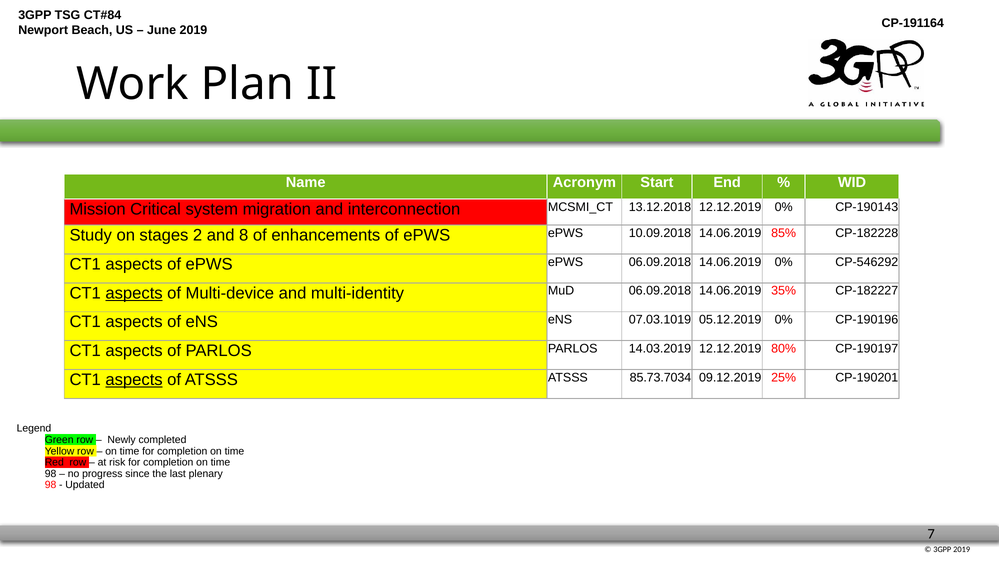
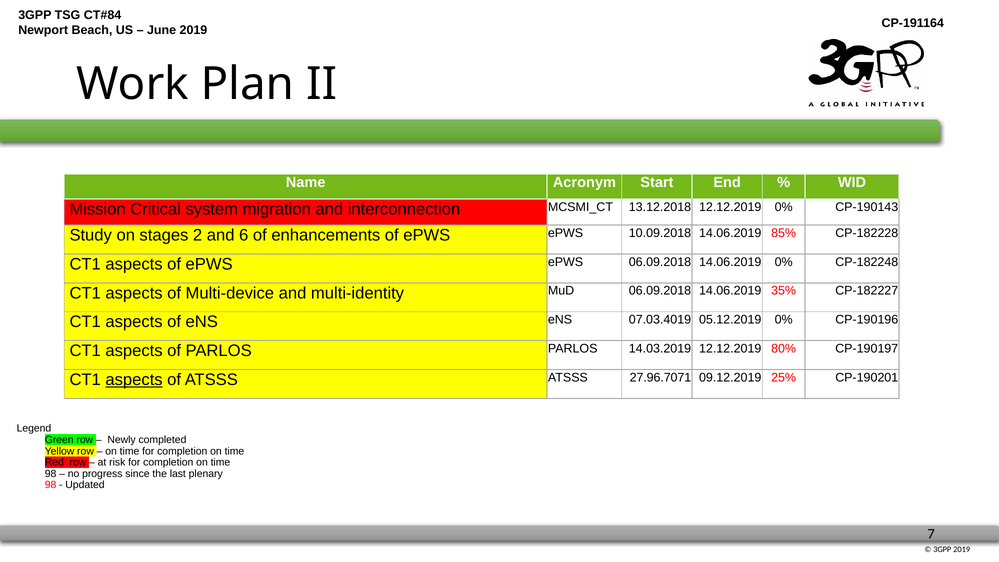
8: 8 -> 6 (244, 235)
CP-546292: CP-546292 -> CP-182248 (867, 262)
aspects underline: present -> none (134, 293)
07.03.1019: 07.03.1019 -> 07.03.4019 (660, 320)
85.73.7034: 85.73.7034 -> 27.96.7071 (660, 377)
